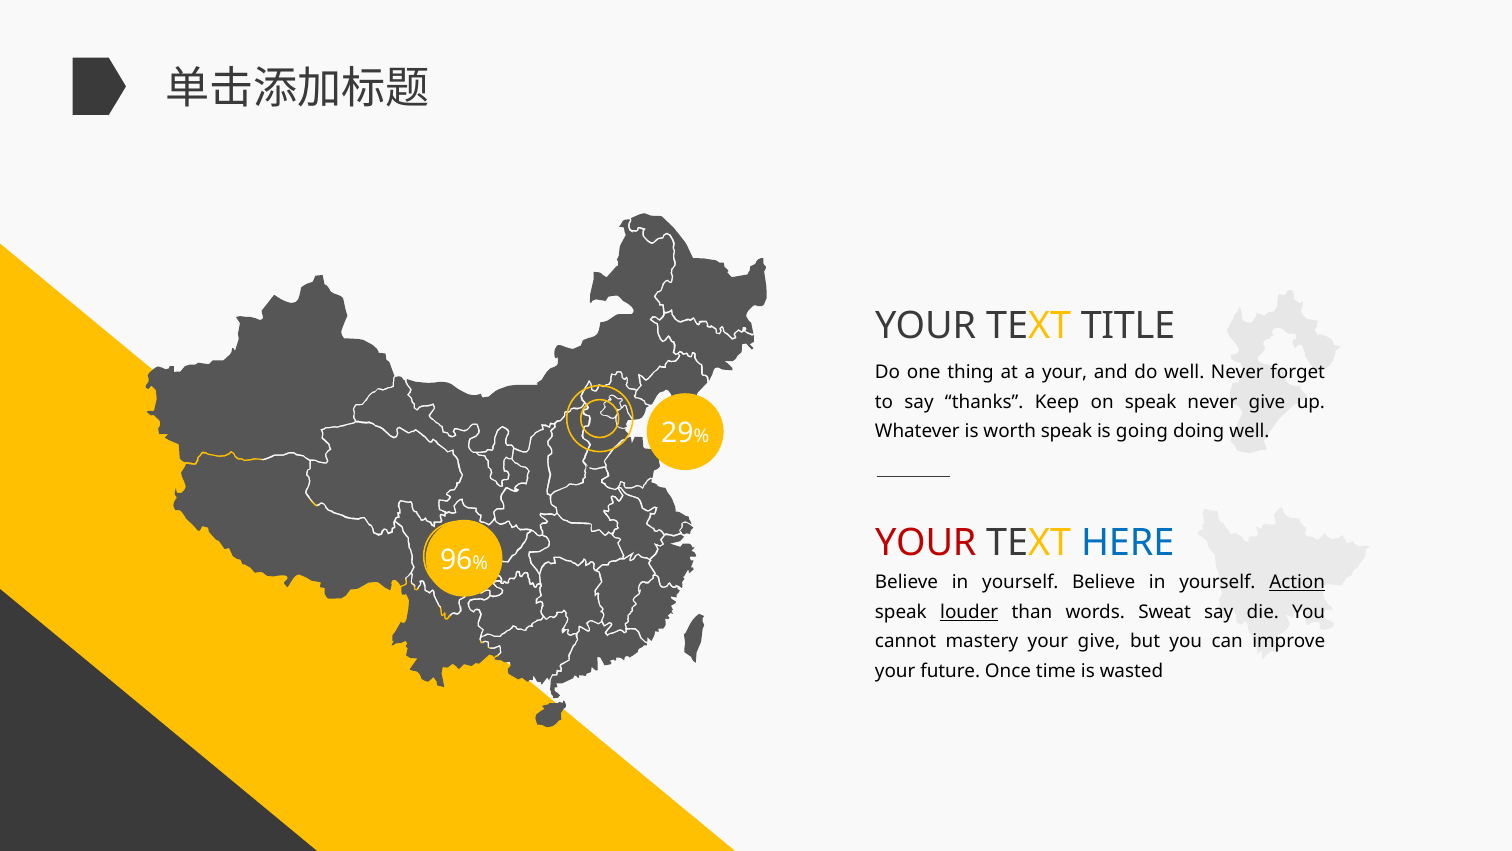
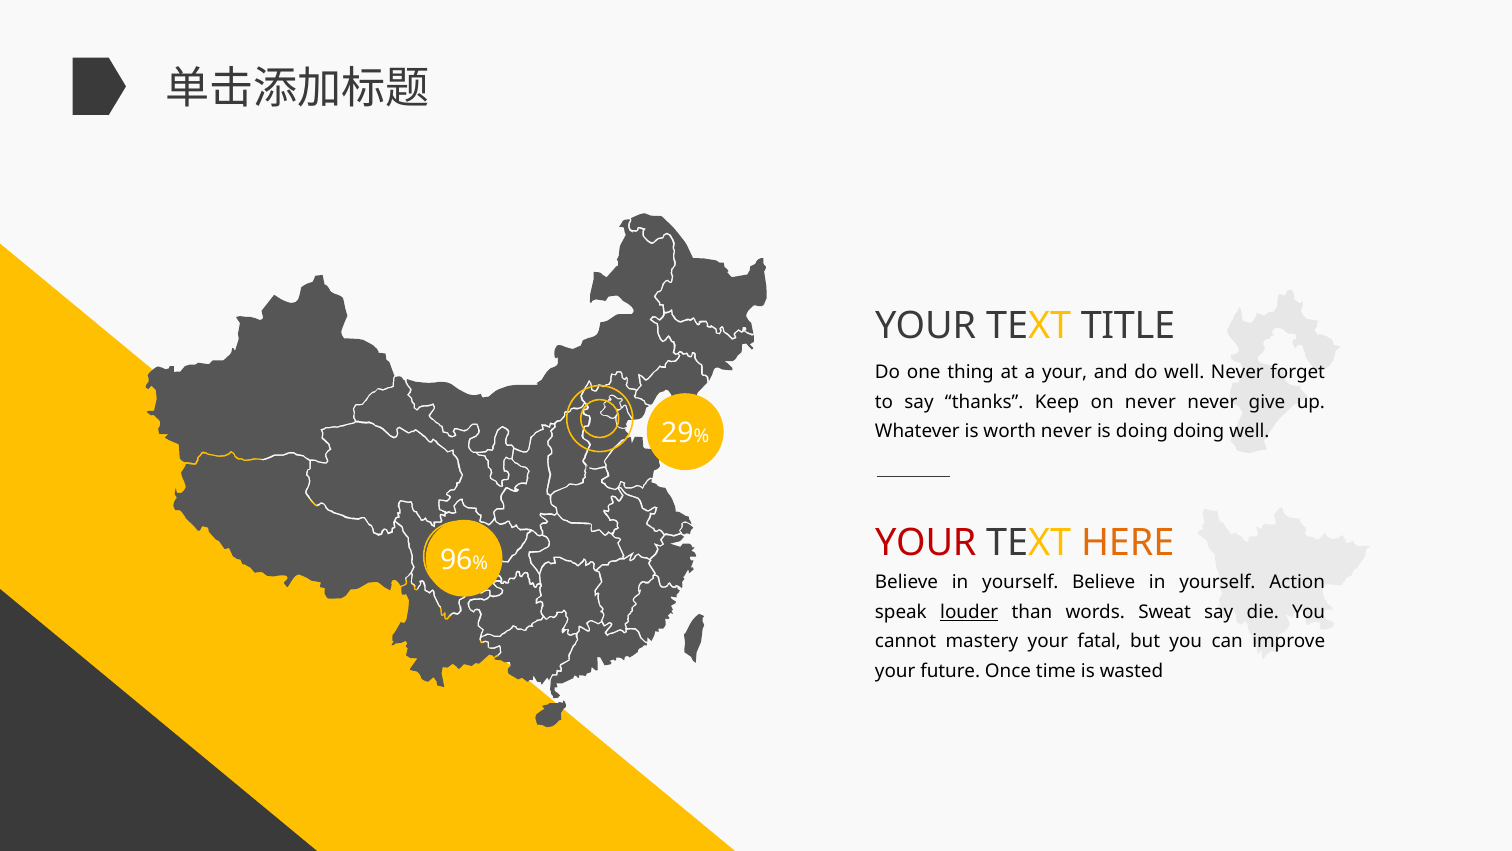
on speak: speak -> never (1151, 402)
worth speak: speak -> never (1066, 431)
is going: going -> doing (1142, 431)
HERE colour: blue -> orange (1128, 542)
Action underline: present -> none (1297, 582)
your give: give -> fatal (1099, 641)
